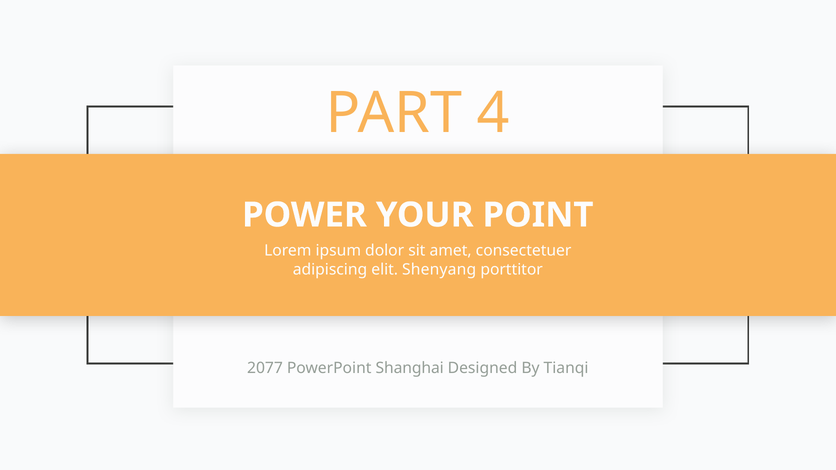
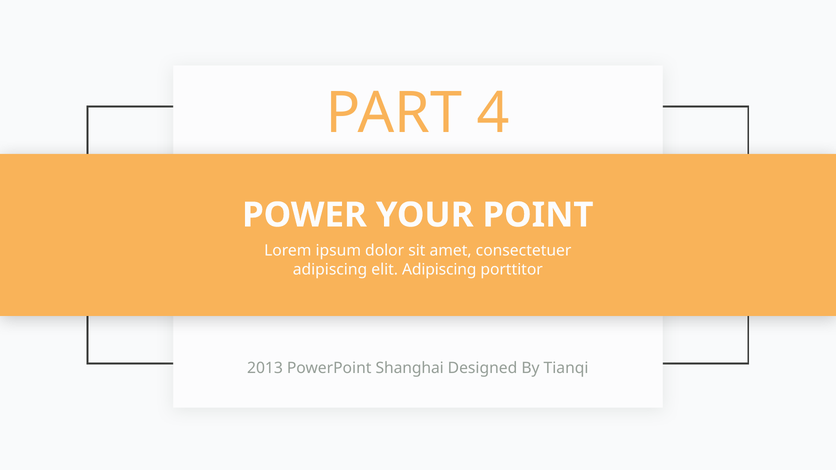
elit Shenyang: Shenyang -> Adipiscing (439, 270)
2077: 2077 -> 2013 (265, 368)
